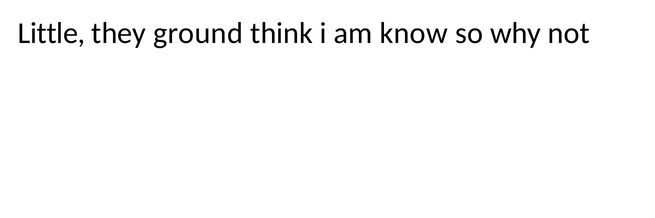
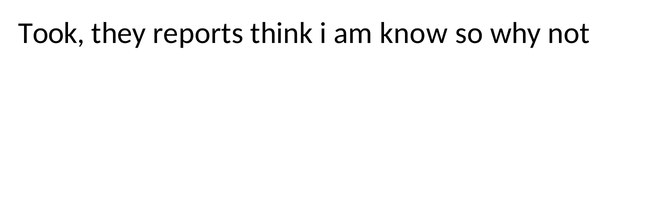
Little: Little -> Took (52, 33)
ground: ground -> reports (198, 33)
